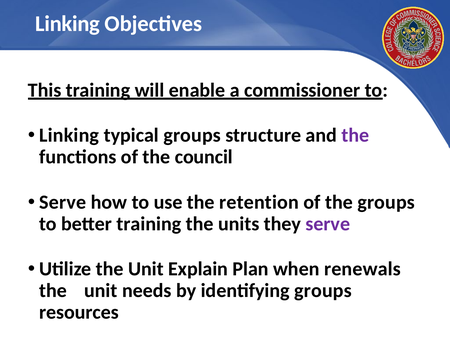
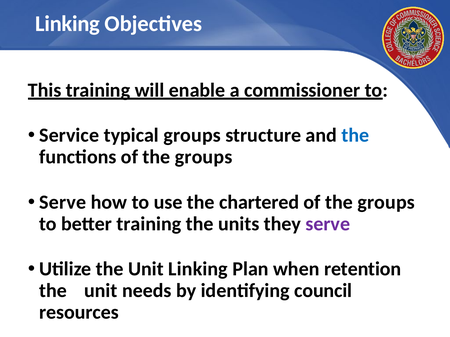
Linking: Linking -> Service (69, 136)
the colour: purple -> blue (355, 136)
functions of the council: council -> groups (204, 157)
retention: retention -> chartered (259, 202)
Unit Explain: Explain -> Linking (198, 269)
renewals: renewals -> retention (363, 269)
identifying groups: groups -> council (323, 291)
